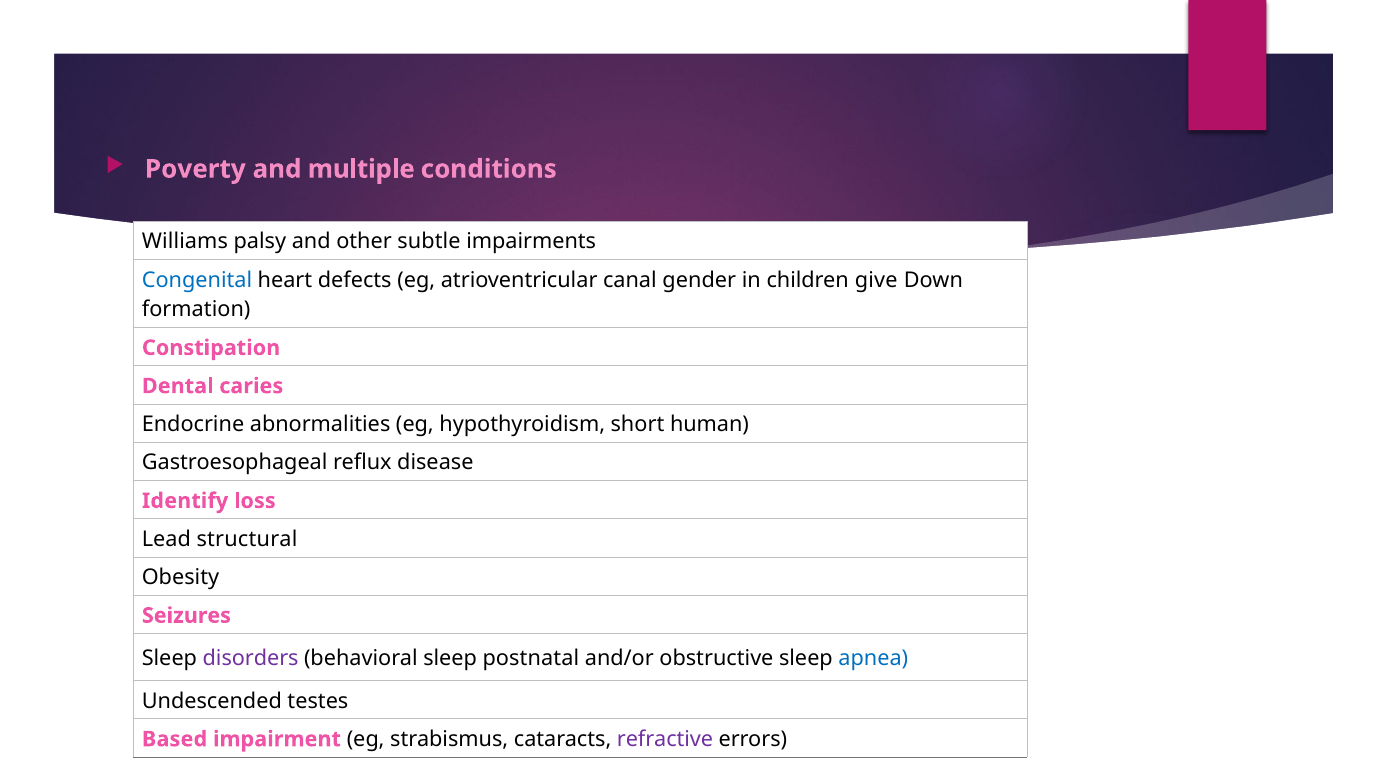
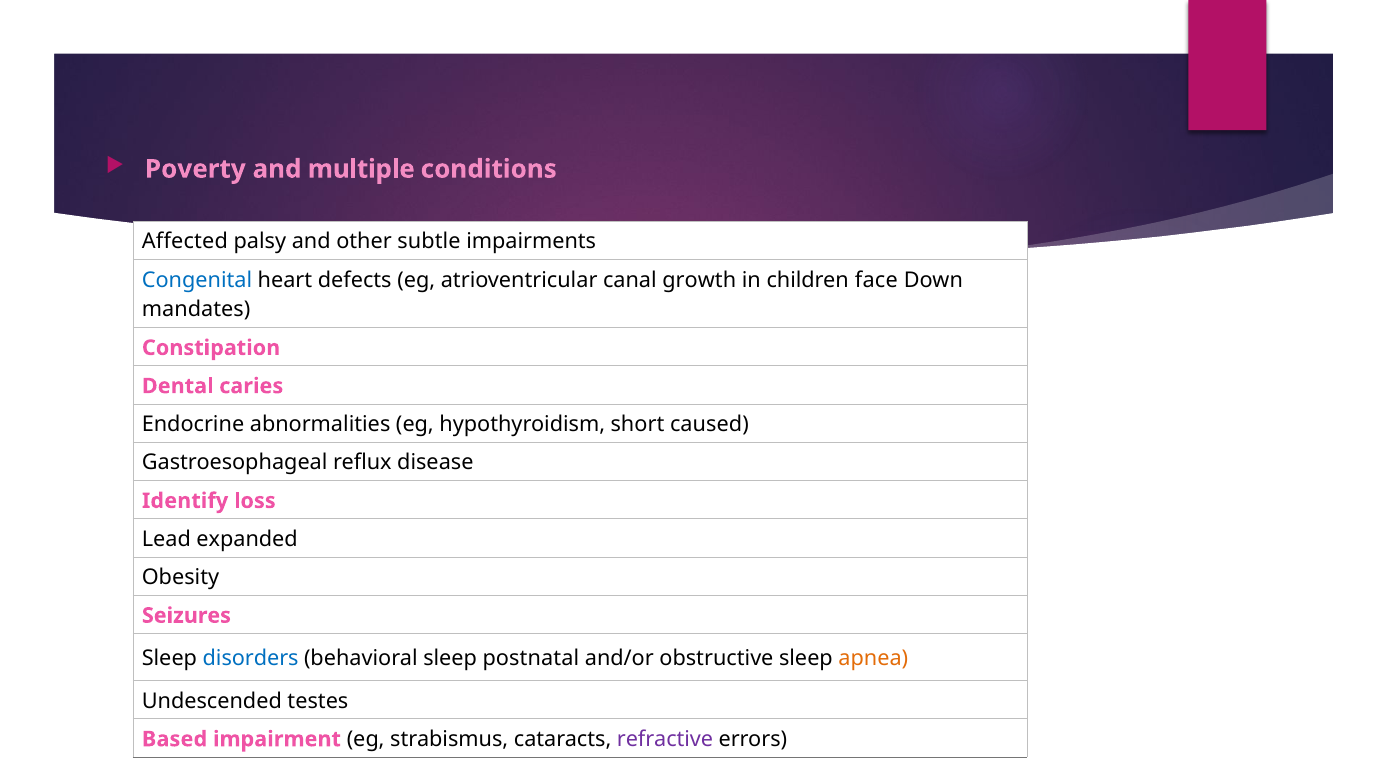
Williams: Williams -> Affected (185, 242)
gender: gender -> growth (699, 280)
give: give -> face (876, 280)
formation: formation -> mandates (196, 309)
human: human -> caused (709, 424)
structural: structural -> expanded (247, 539)
disorders colour: purple -> blue (251, 658)
apnea colour: blue -> orange (873, 658)
